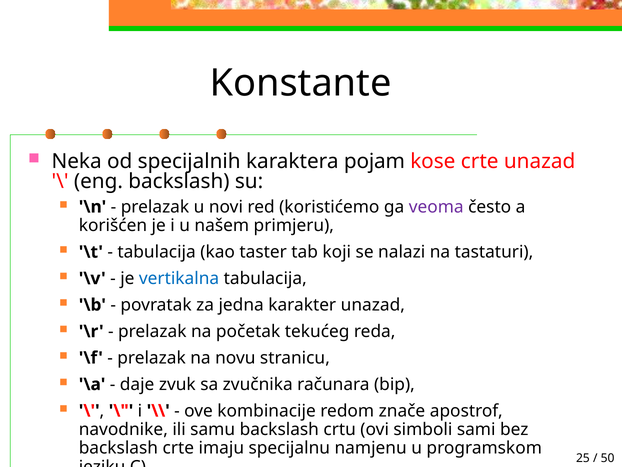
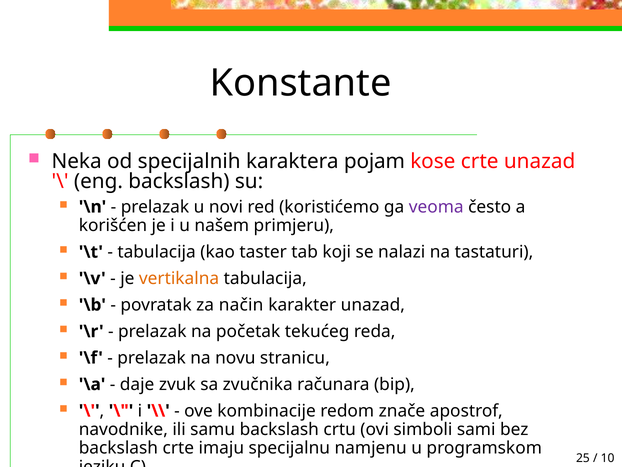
vertikalna colour: blue -> orange (179, 278)
jedna: jedna -> način (241, 305)
50: 50 -> 10 (608, 458)
